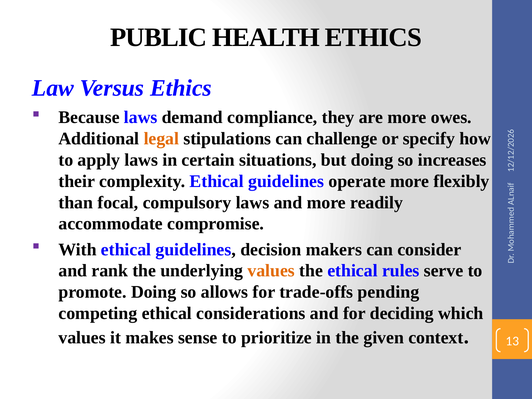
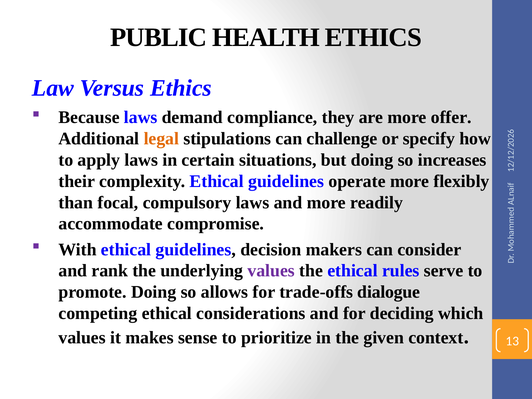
owes: owes -> offer (451, 117)
values colour: orange -> purple (271, 271)
pending: pending -> dialogue (389, 292)
